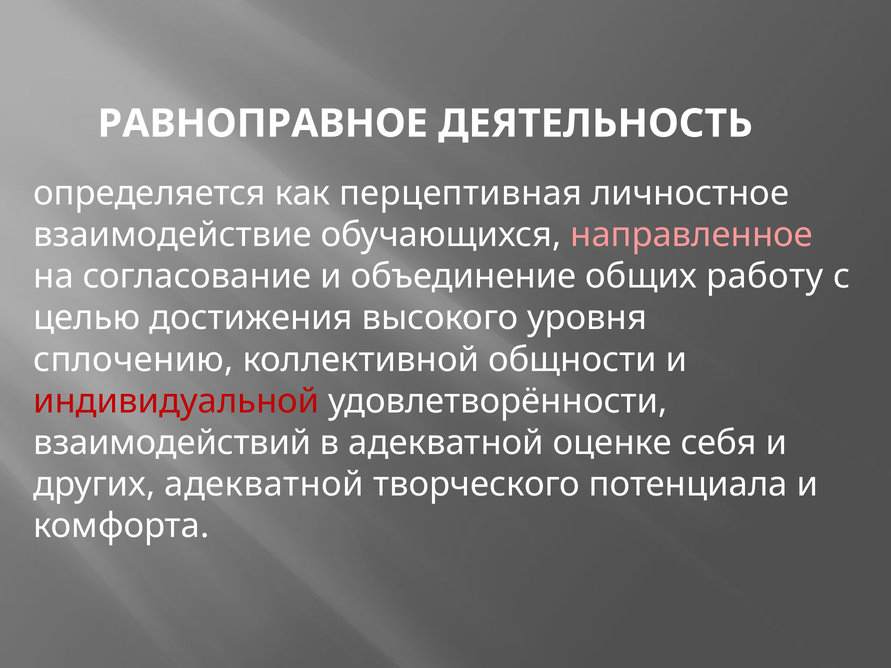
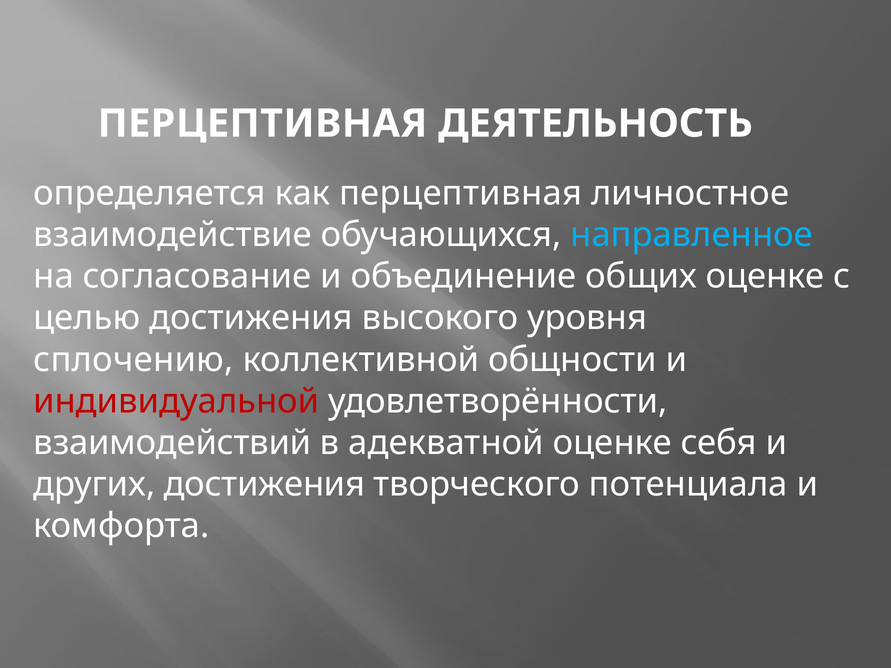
РАВНОПРАВНОЕ: РАВНОПРАВНОЕ -> ПЕРЦЕПТИВНАЯ (262, 124)
направленное colour: pink -> light blue (692, 235)
общих работу: работу -> оценке (765, 277)
других адекватной: адекватной -> достижения (264, 485)
